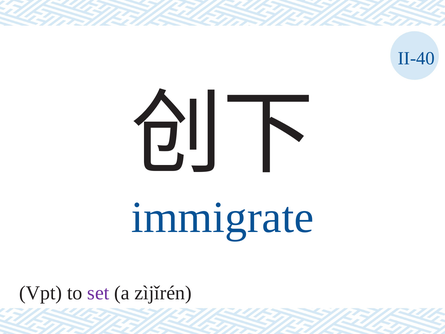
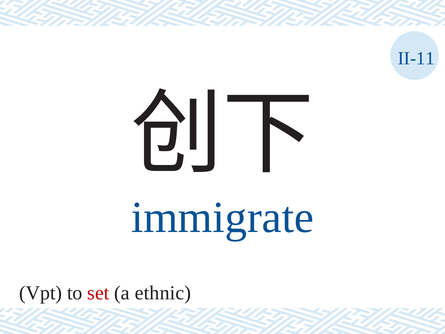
II-40: II-40 -> II-11 (416, 58)
set colour: purple -> red (98, 293)
zìjǐrén: zìjǐrén -> ethnic (163, 293)
